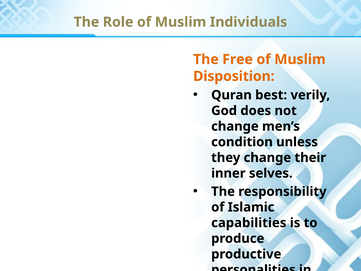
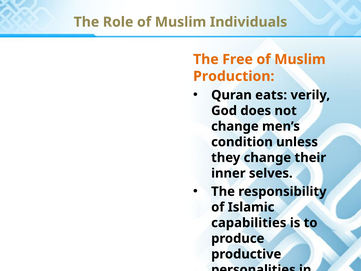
Disposition: Disposition -> Production (234, 76)
best: best -> eats (271, 95)
